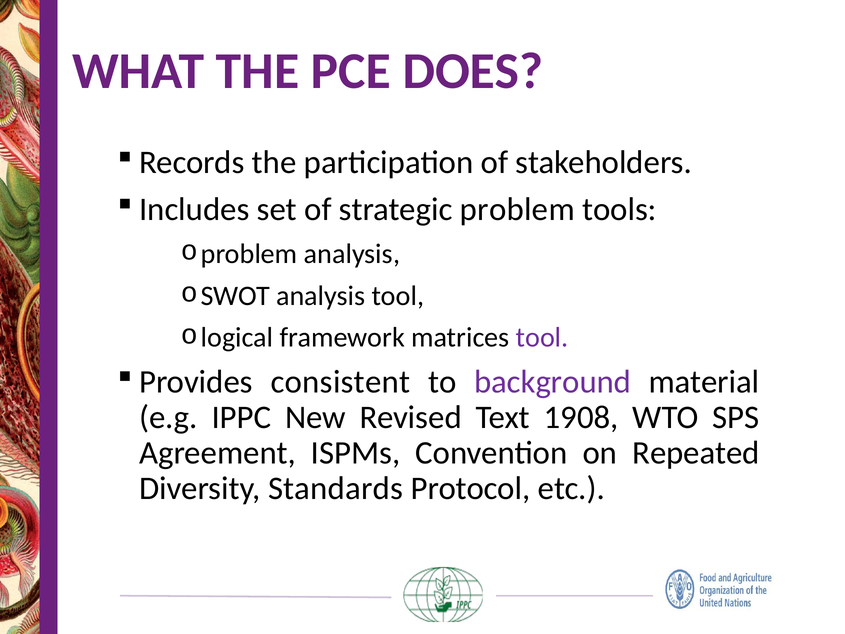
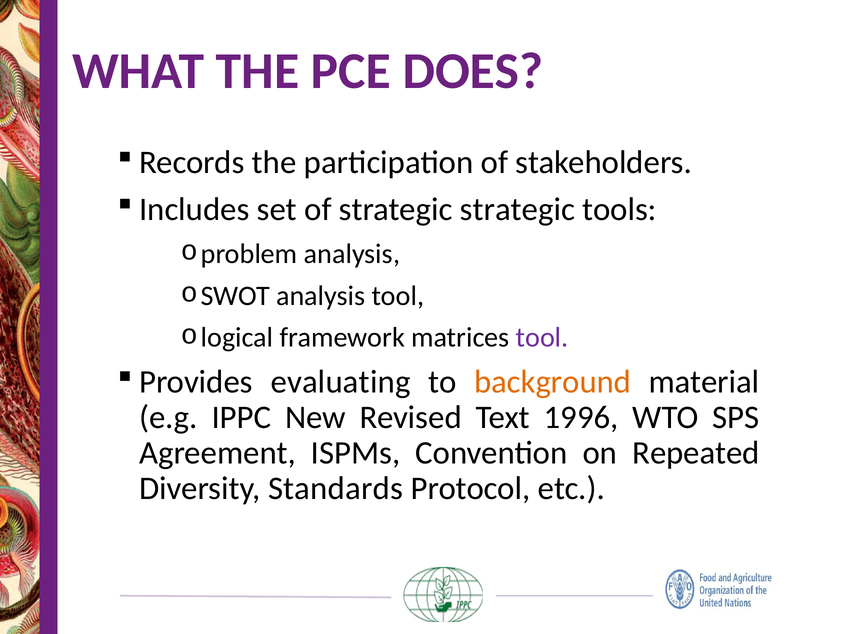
strategic problem: problem -> strategic (517, 209)
consistent: consistent -> evaluating (341, 382)
background colour: purple -> orange (553, 382)
1908: 1908 -> 1996 (581, 417)
